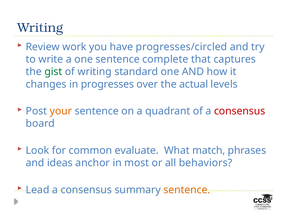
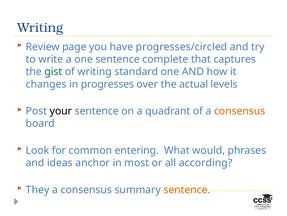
work: work -> page (74, 47)
your colour: orange -> black (61, 111)
consensus colour: red -> orange (240, 111)
evaluate: evaluate -> entering (137, 150)
match: match -> would (209, 150)
behaviors: behaviors -> according (206, 162)
Lead: Lead -> They (38, 189)
